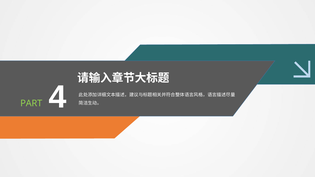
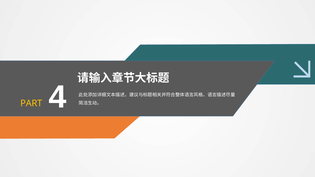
PART colour: light green -> yellow (31, 103)
